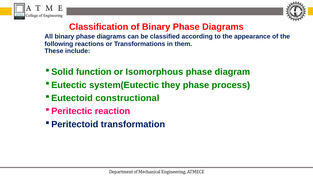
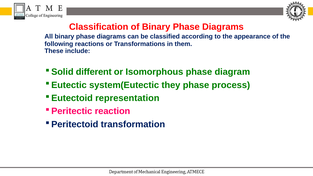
function: function -> different (94, 72)
constructional: constructional -> representation (127, 98)
